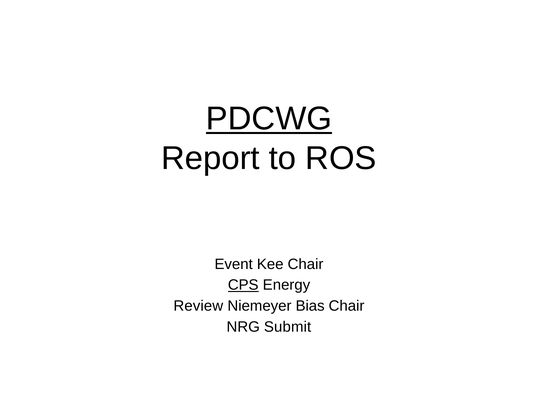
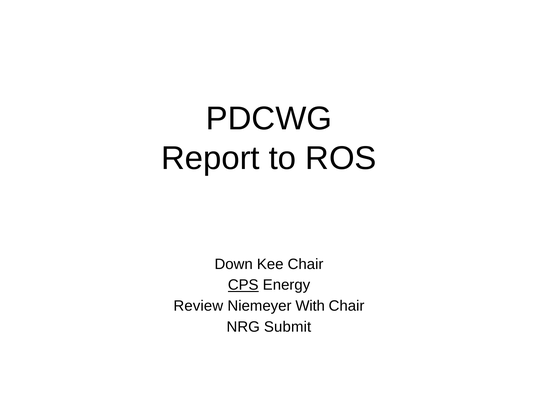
PDCWG underline: present -> none (269, 119)
Event: Event -> Down (234, 264)
Bias: Bias -> With (310, 306)
